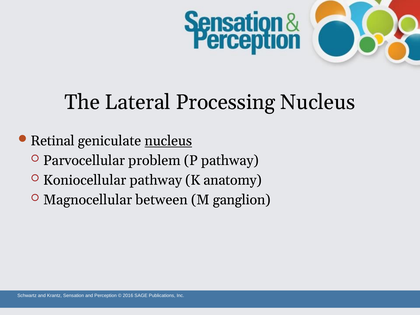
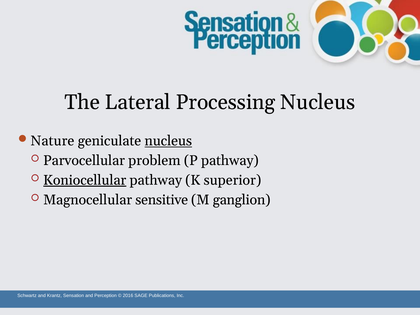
Retinal: Retinal -> Nature (52, 141)
Koniocellular underline: none -> present (85, 180)
anatomy: anatomy -> superior (232, 180)
between: between -> sensitive (162, 200)
